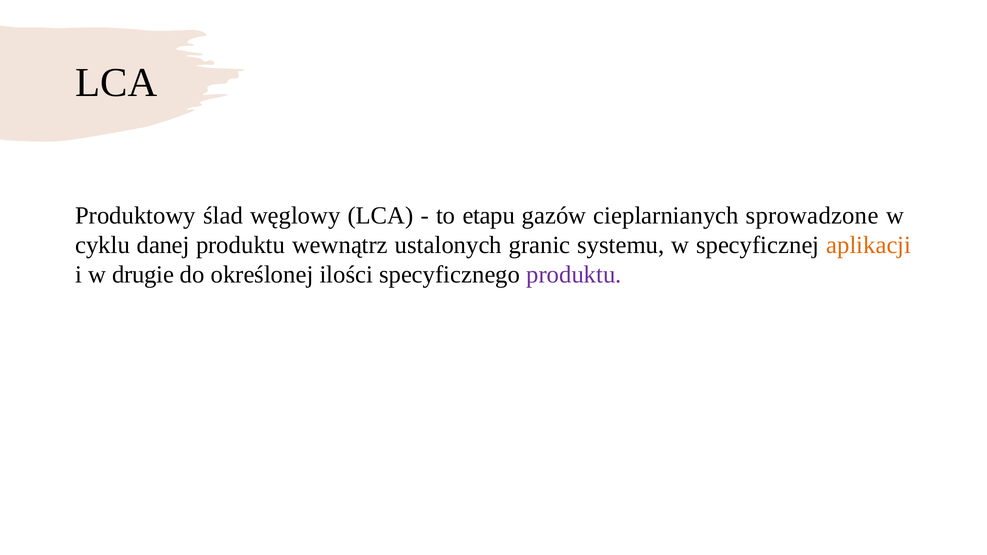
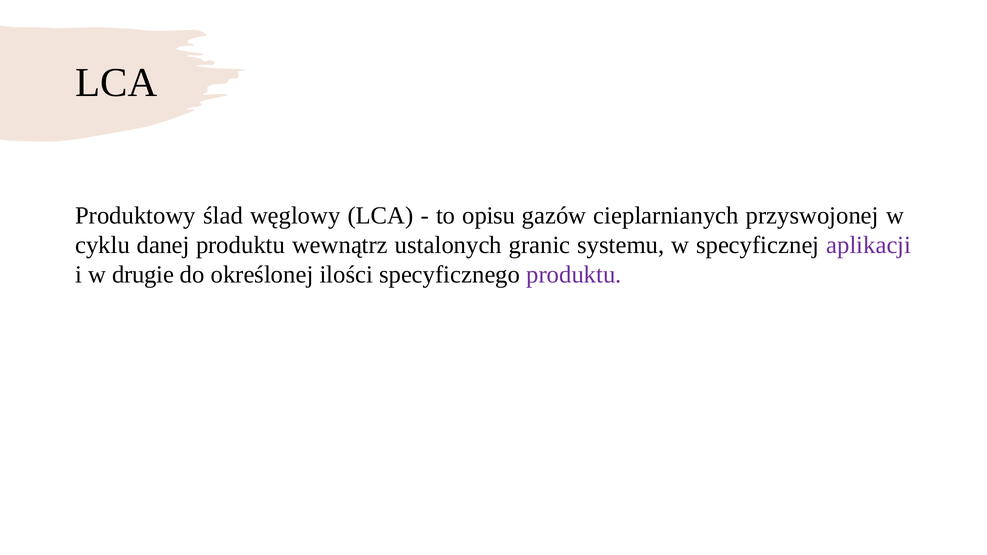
etapu: etapu -> opisu (489, 216)
sprowadzone: sprowadzone -> przyswojonej (812, 216)
aplikacji colour: orange -> purple (869, 245)
